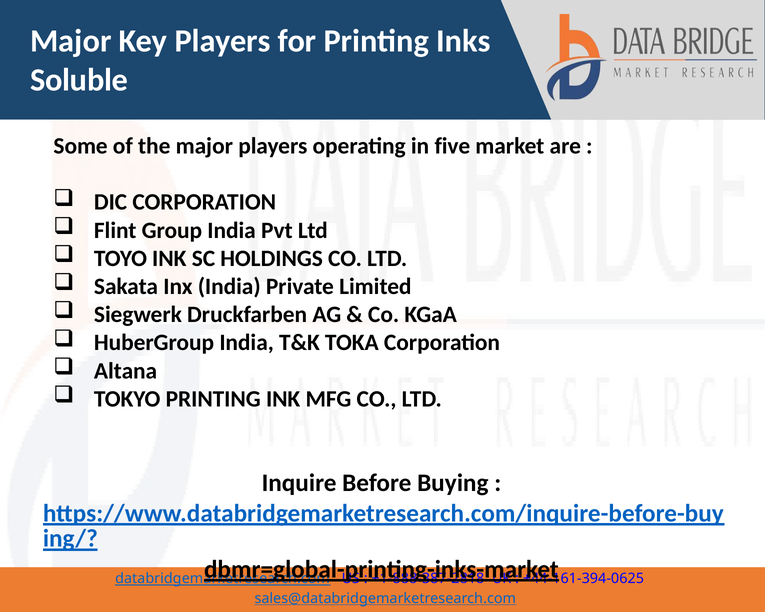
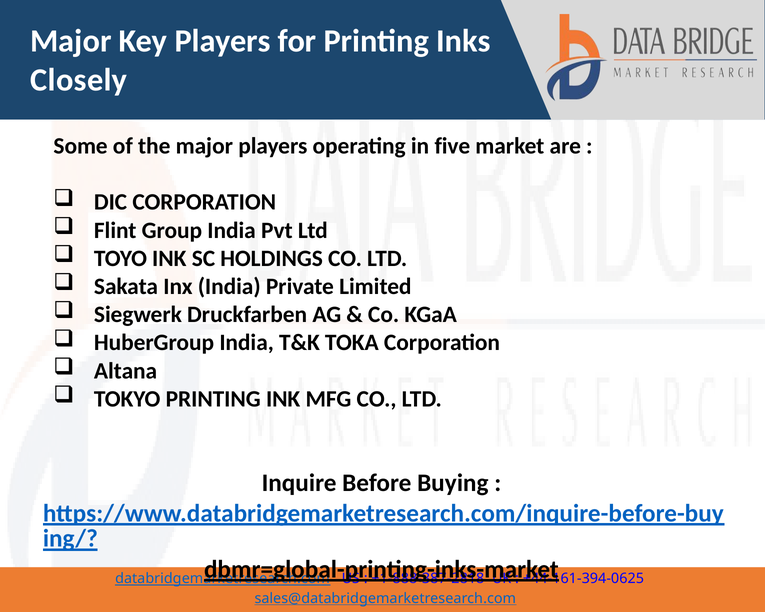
Soluble: Soluble -> Closely (79, 80)
